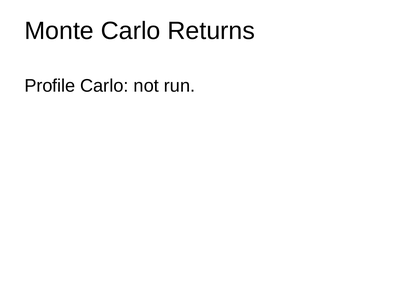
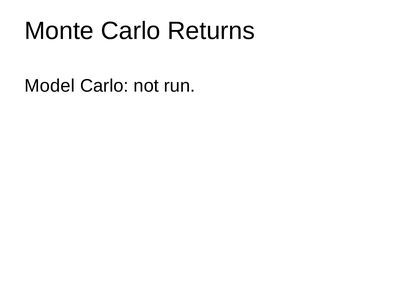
Profile: Profile -> Model (50, 86)
